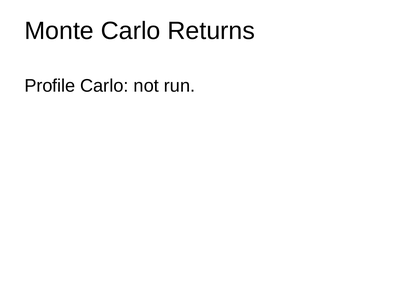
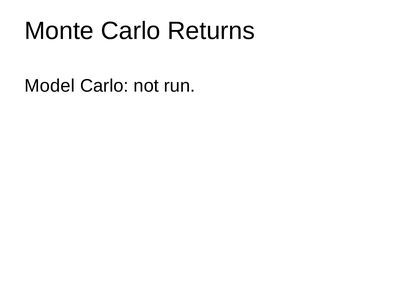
Profile: Profile -> Model (50, 86)
